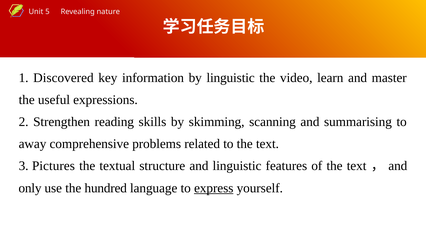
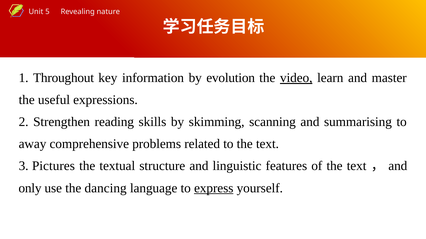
Discovered: Discovered -> Throughout (64, 78)
by linguistic: linguistic -> evolution (231, 78)
video underline: none -> present (296, 78)
hundred: hundred -> dancing (106, 188)
